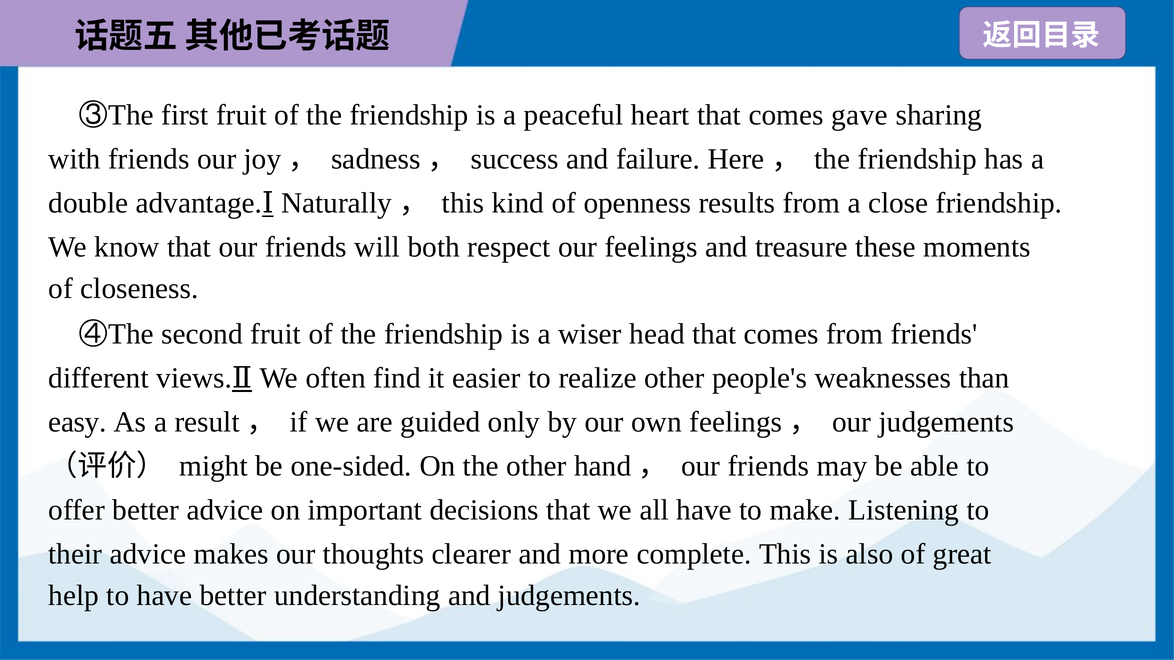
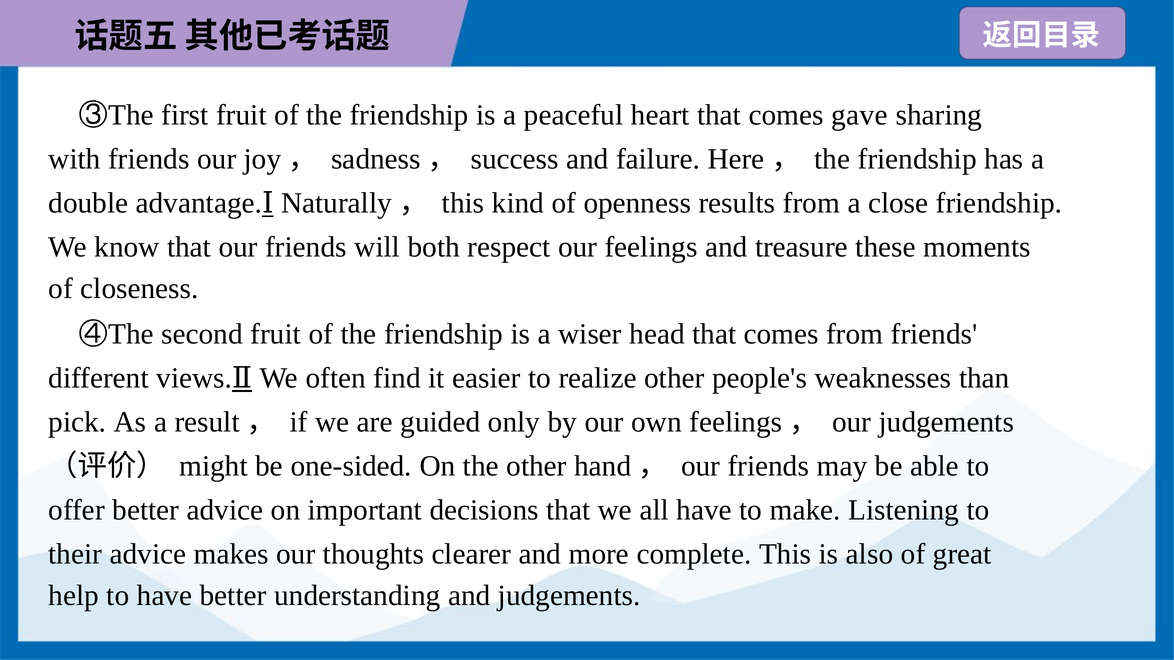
easy: easy -> pick (77, 422)
